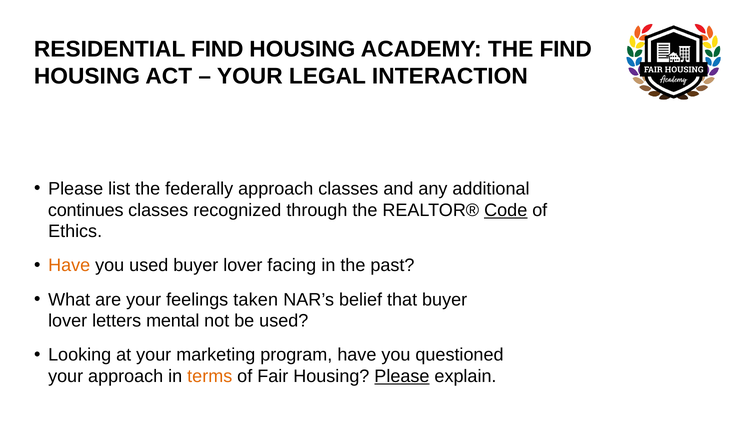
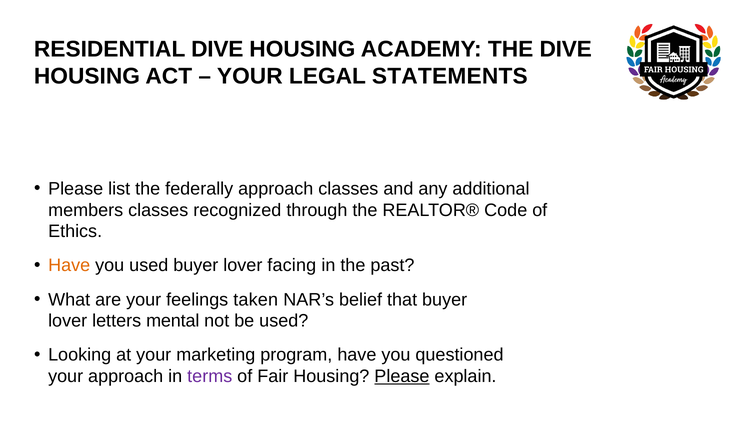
RESIDENTIAL FIND: FIND -> DIVE (217, 49)
THE FIND: FIND -> DIVE (566, 49)
INTERACTION: INTERACTION -> STATEMENTS (450, 76)
continues: continues -> members (86, 210)
Code underline: present -> none (506, 210)
terms colour: orange -> purple (210, 376)
